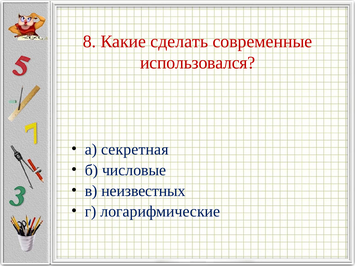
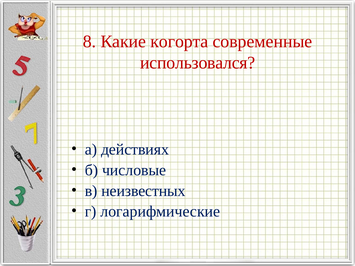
сделать: сделать -> когорта (179, 41)
секретная: секретная -> действиях (135, 150)
